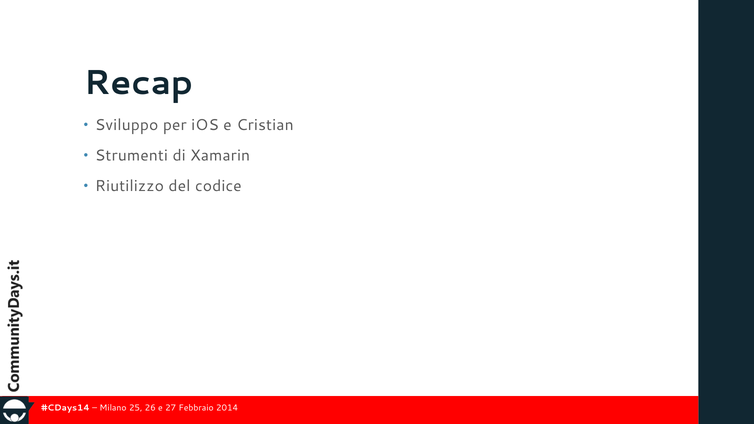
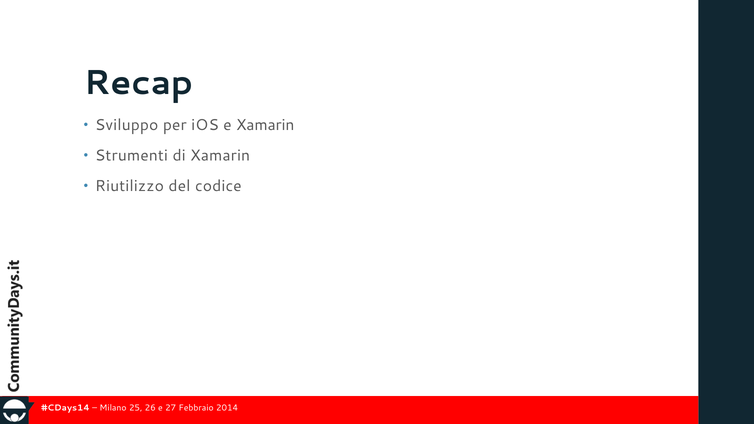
e Cristian: Cristian -> Xamarin (265, 125)
